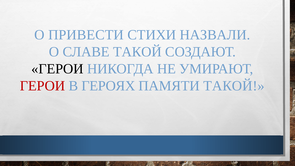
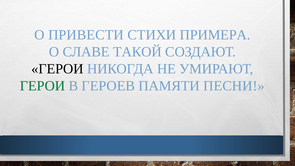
НАЗВАЛИ: НАЗВАЛИ -> ПРИМЕРА (215, 35)
ГЕРОИ colour: red -> green (42, 86)
ГЕРОЯХ: ГЕРОЯХ -> ГЕРОЕВ (108, 86)
ПАМЯТИ ТАКОЙ: ТАКОЙ -> ПЕСНИ (234, 86)
